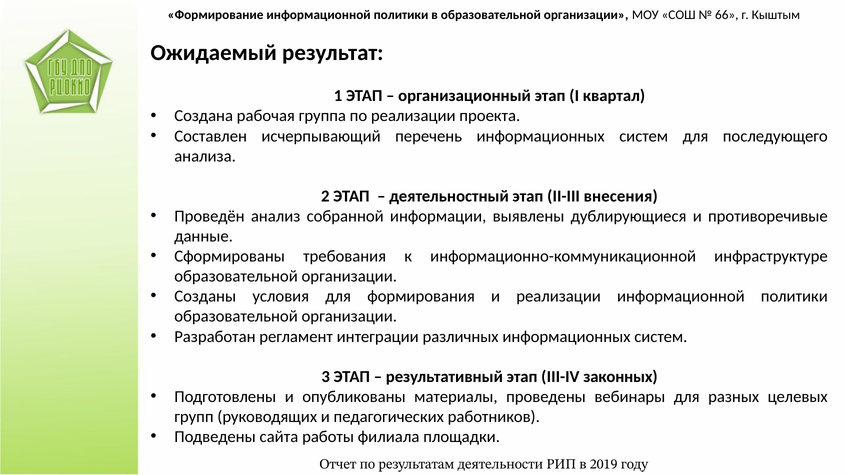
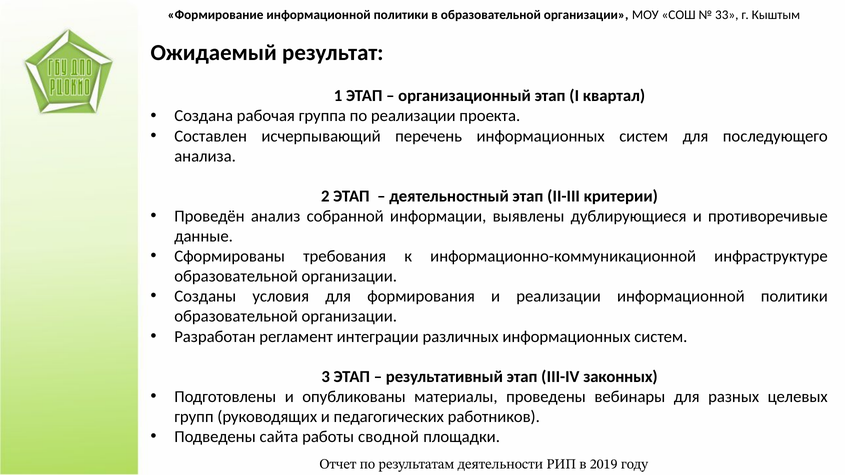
66: 66 -> 33 (727, 15)
внесения: внесения -> критерии (621, 196)
филиала: филиала -> сводной (389, 437)
